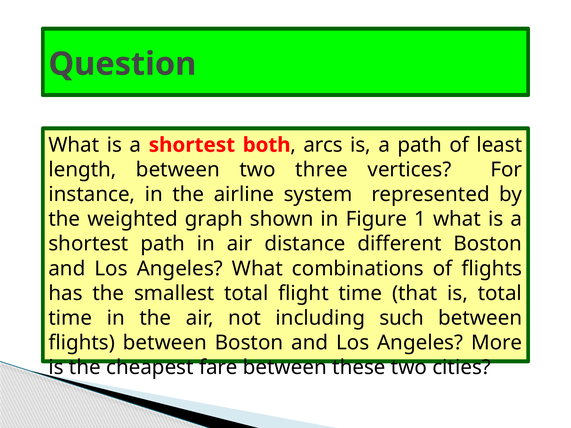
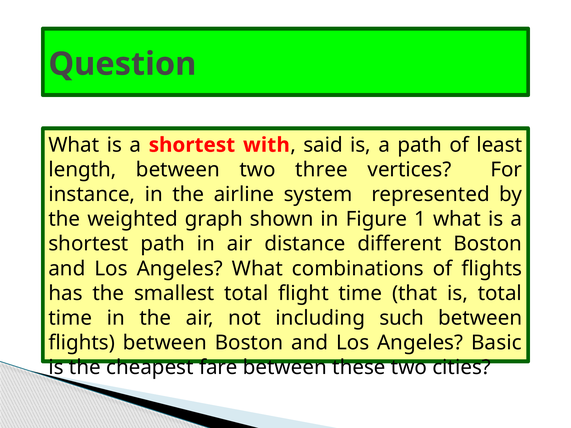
both: both -> with (266, 145)
arcs: arcs -> said (323, 145)
More: More -> Basic (496, 343)
